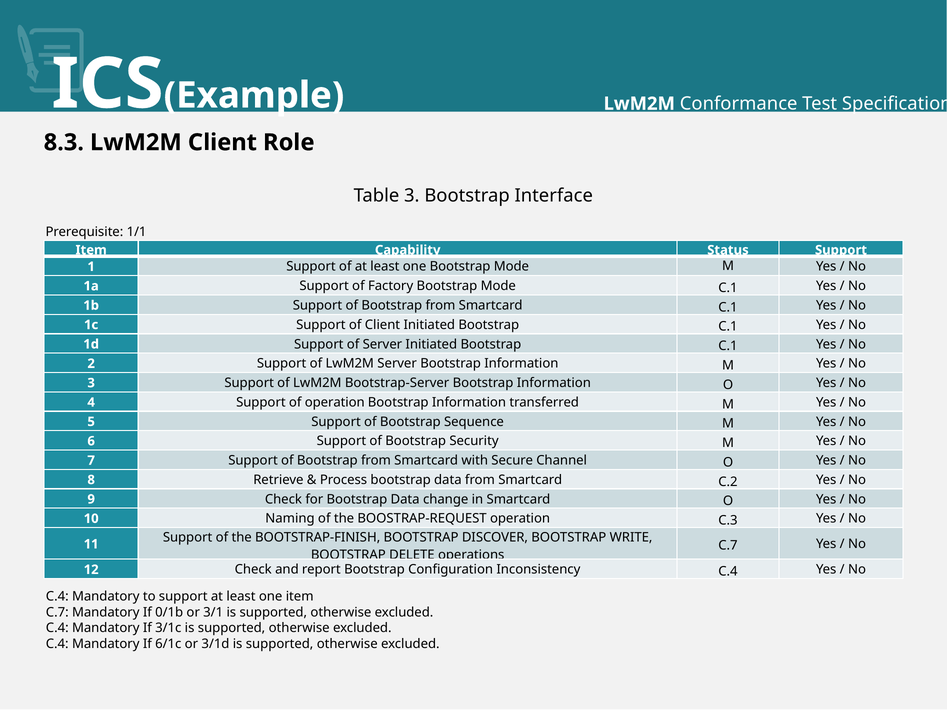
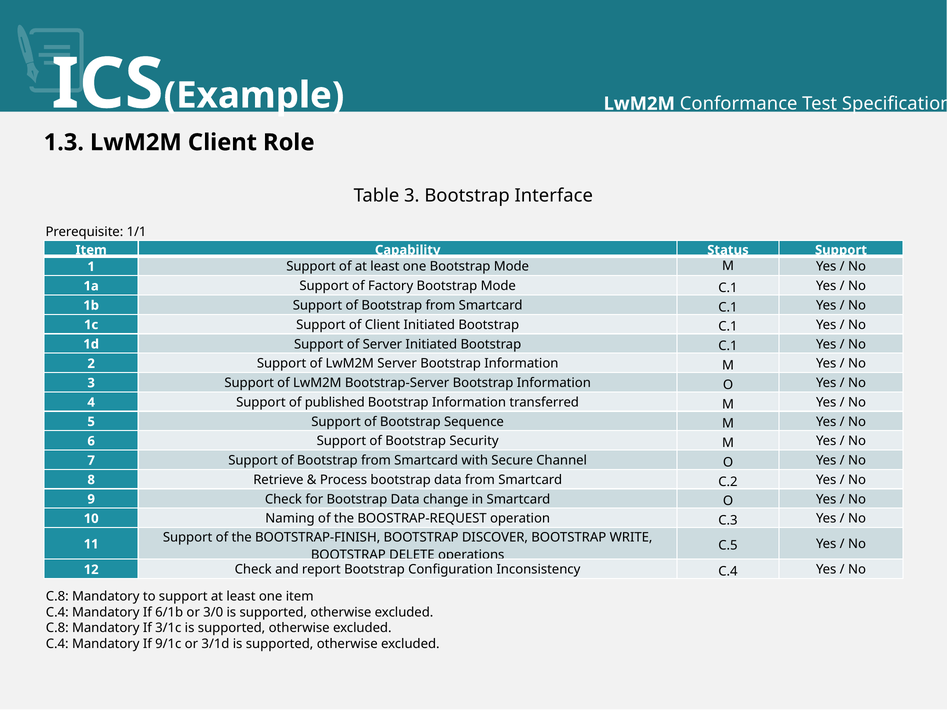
8.3: 8.3 -> 1.3 (64, 142)
of operation: operation -> published (335, 402)
C.7: C.7 -> C.5 (728, 546)
C.4: C.4 -> C.8 (57, 597)
C.7: C.7 -> C.4 (57, 612)
0/1b: 0/1b -> 6/1b (169, 612)
3/1: 3/1 -> 3/0 (213, 612)
C.4: C.4 -> C.8 (57, 628)
6/1c: 6/1c -> 9/1c (168, 644)
